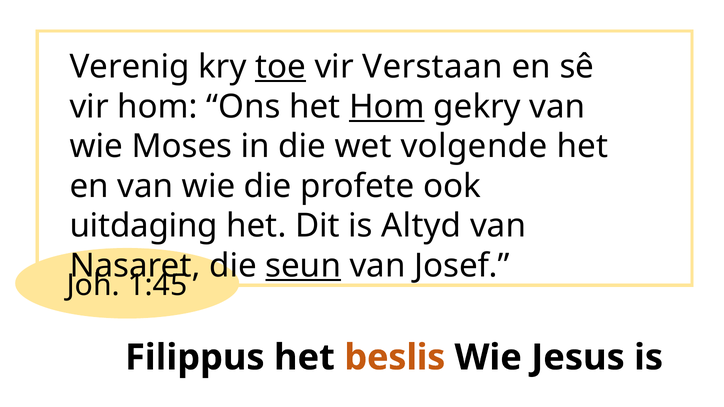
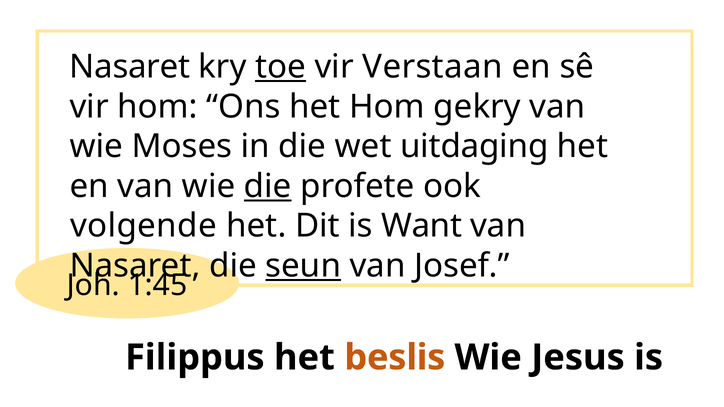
Verenig: Verenig -> Nasaret (130, 67)
Hom underline: present -> none (387, 107)
volgende: volgende -> uitdaging (474, 146)
die underline: none -> present (268, 186)
uitdaging: uitdaging -> volgende (143, 226)
Altyd: Altyd -> Want (422, 226)
